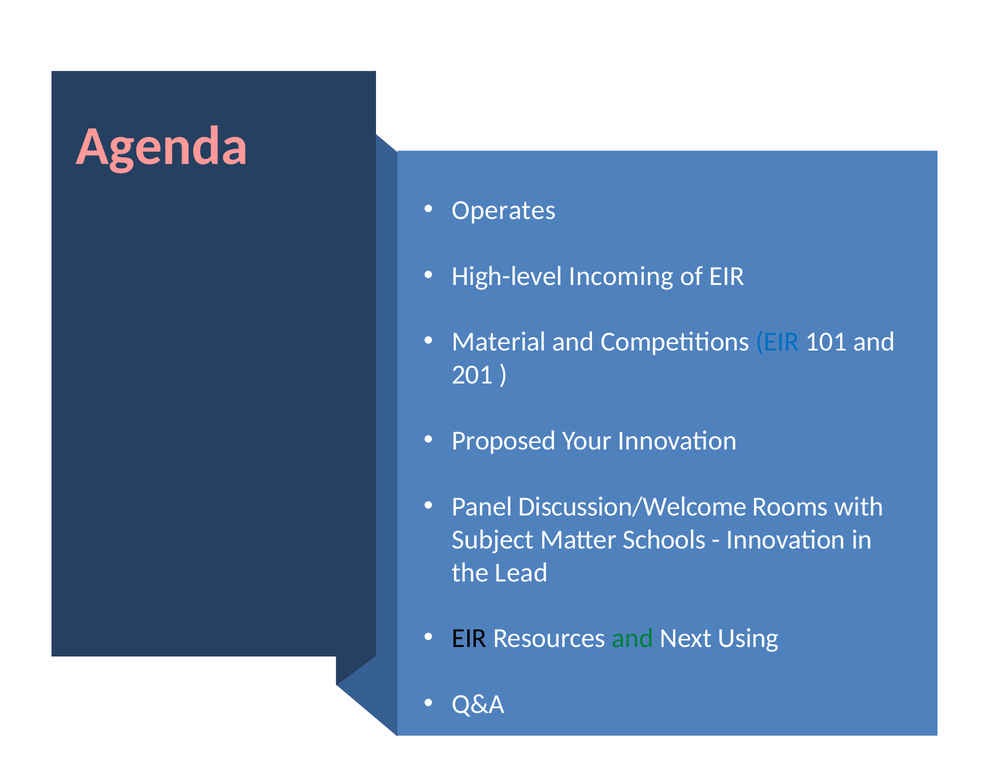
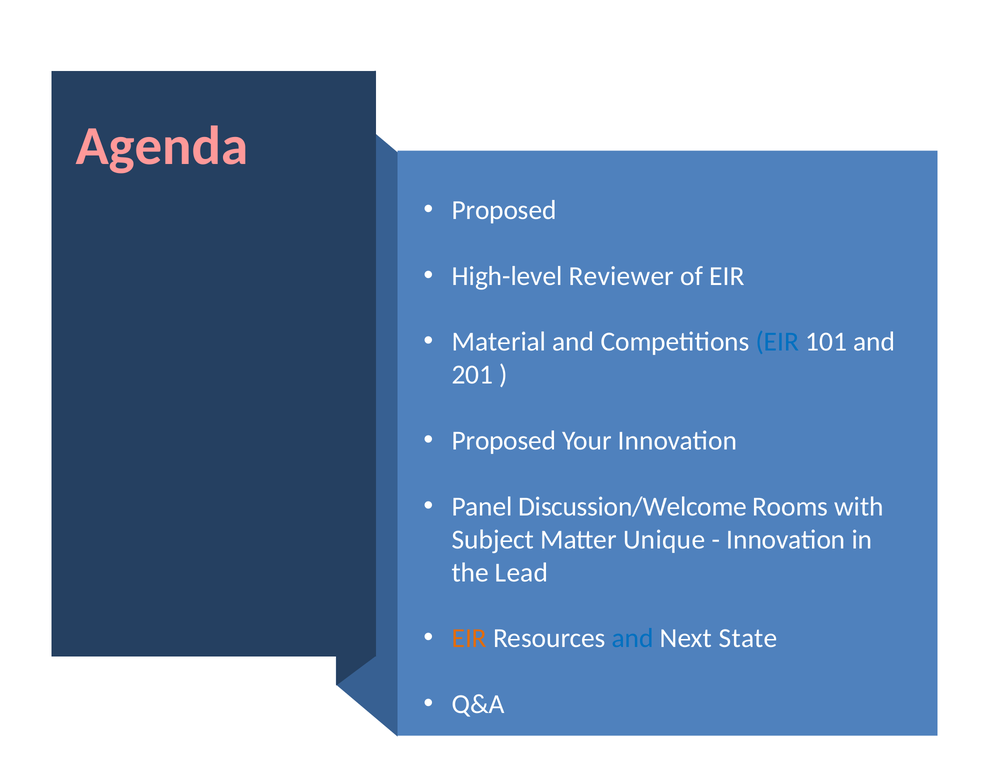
Operates: Operates -> Proposed (504, 210)
Incoming: Incoming -> Reviewer (621, 276)
Schools: Schools -> Unique (664, 540)
EIR colour: black -> orange (469, 639)
and colour: green -> blue (633, 639)
Using: Using -> State (748, 639)
